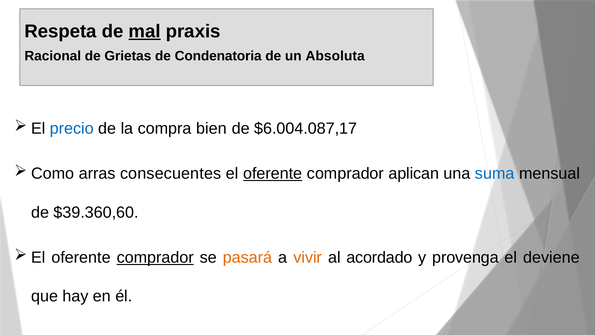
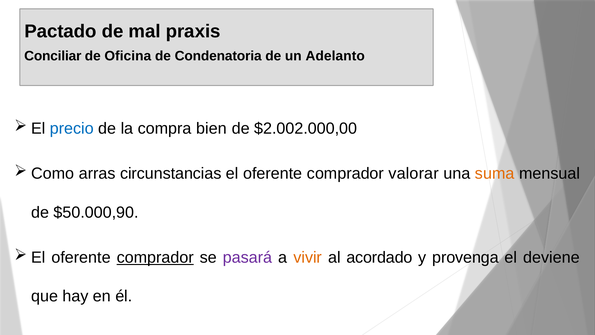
Respeta: Respeta -> Pactado (61, 31)
mal underline: present -> none (145, 31)
Racional: Racional -> Conciliar (53, 56)
Grietas: Grietas -> Oficina (128, 56)
Absoluta: Absoluta -> Adelanto (335, 56)
$6.004.087,17: $6.004.087,17 -> $2.002.000,00 (306, 129)
consecuentes: consecuentes -> circunstancias (171, 173)
oferente underline: present -> none (273, 173)
aplican: aplican -> valorar (414, 173)
suma colour: blue -> orange (495, 173)
$39.360,60: $39.360,60 -> $50.000,90 (96, 212)
pasará colour: orange -> purple (248, 257)
